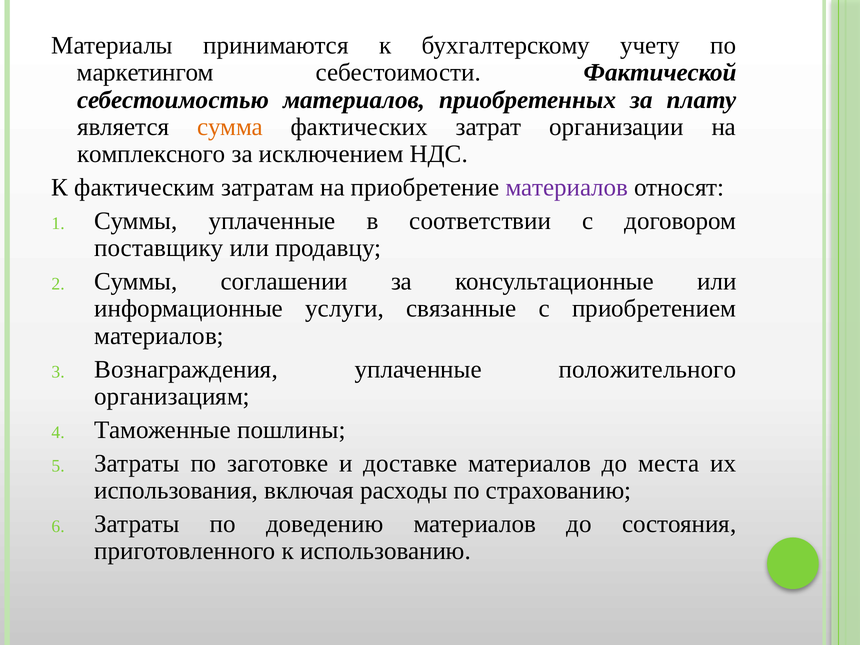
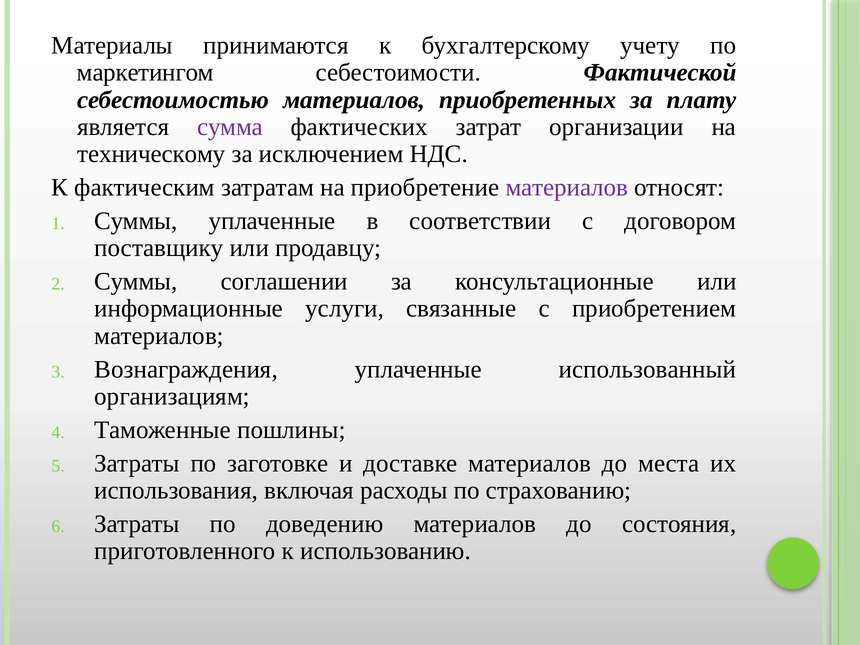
сумма colour: orange -> purple (230, 127)
комплексного: комплексного -> техническому (151, 154)
положительного: положительного -> использованный (647, 369)
